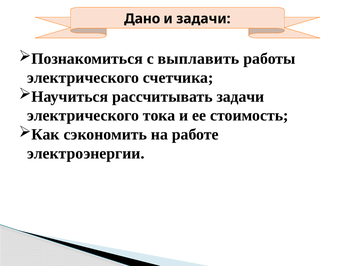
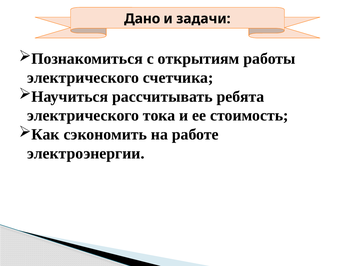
выплавить: выплавить -> открытиям (199, 59)
рассчитывать задачи: задачи -> ребята (240, 97)
